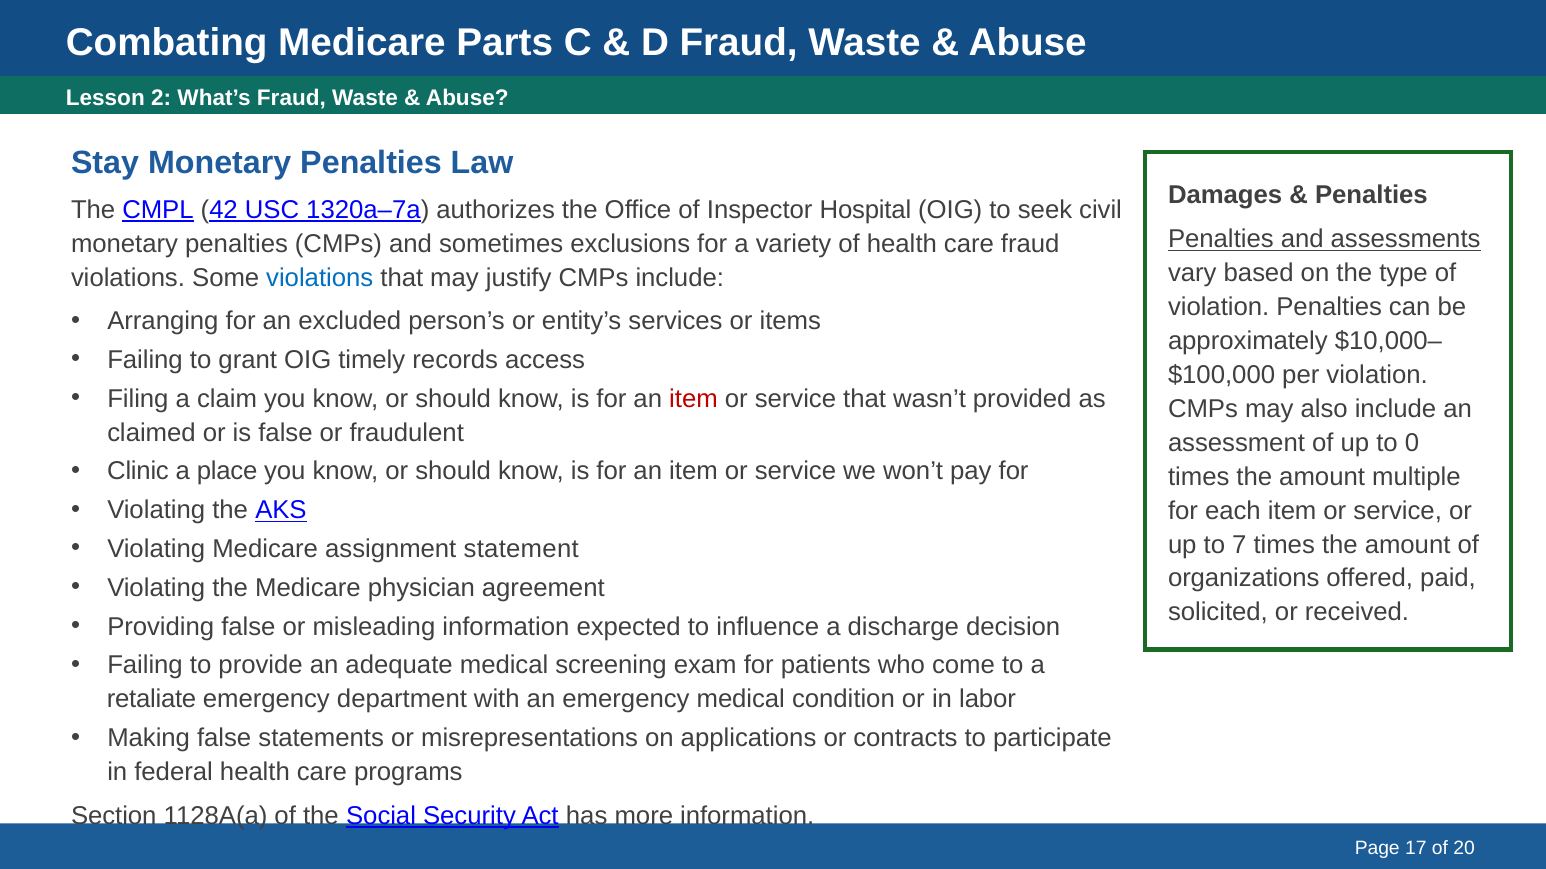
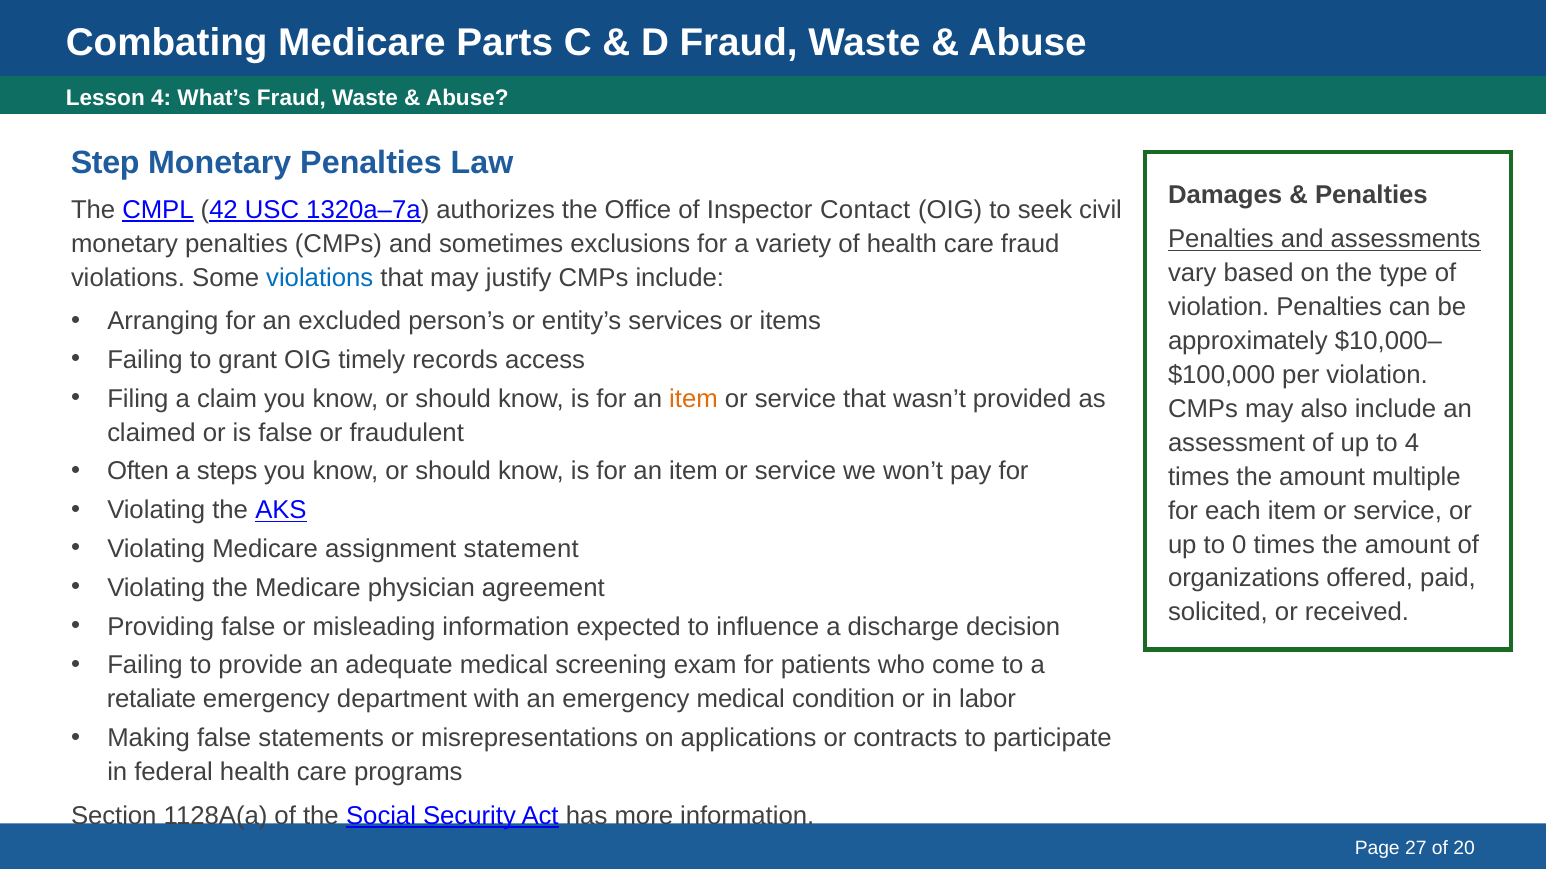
Lesson 2: 2 -> 4 (161, 98)
Stay: Stay -> Step (105, 163)
Hospital: Hospital -> Contact (865, 210)
item colour: red -> orange (694, 399)
to 0: 0 -> 4 (1412, 443)
Clinic: Clinic -> Often (138, 472)
place: place -> steps (227, 472)
7: 7 -> 0 (1239, 545)
17: 17 -> 27 (1416, 849)
